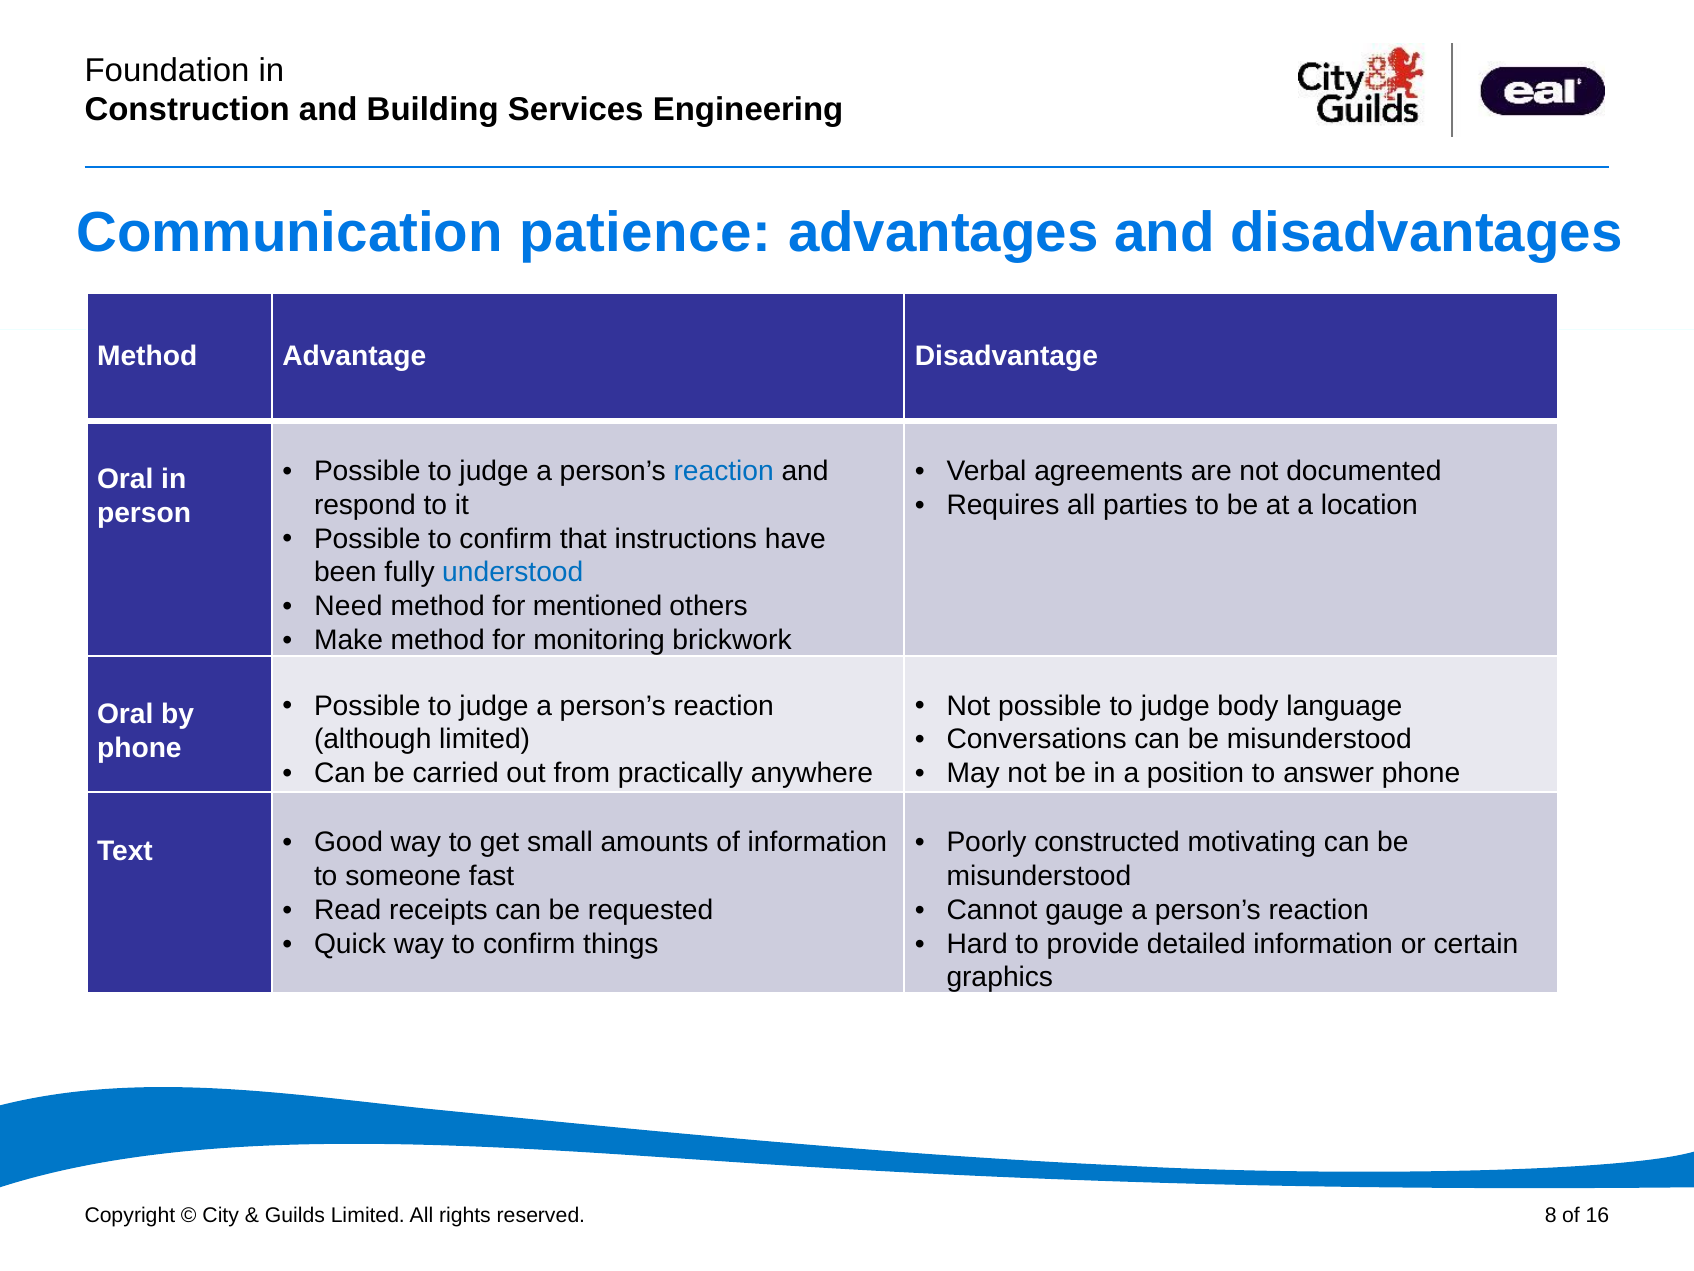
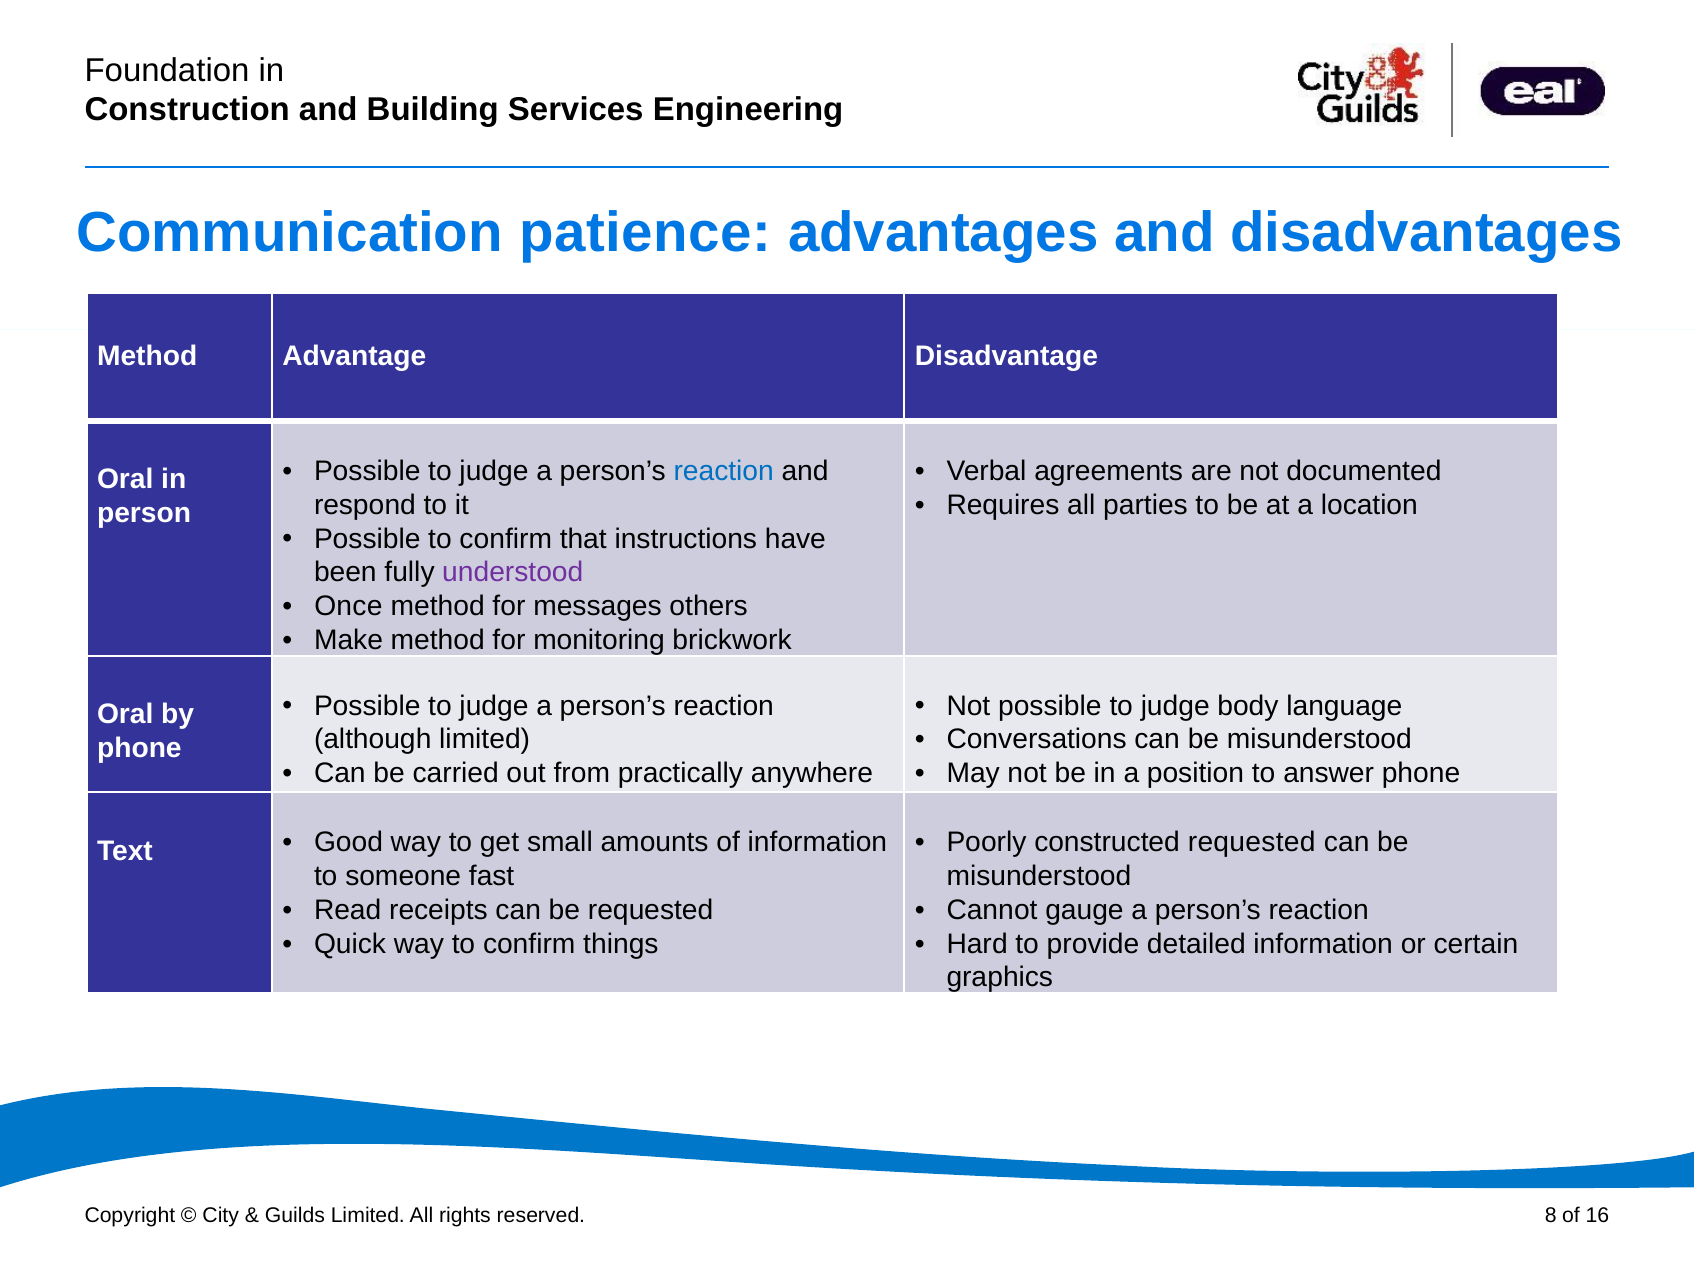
understood colour: blue -> purple (513, 572)
Need: Need -> Once (348, 606)
mentioned: mentioned -> messages (597, 606)
constructed motivating: motivating -> requested (1252, 842)
